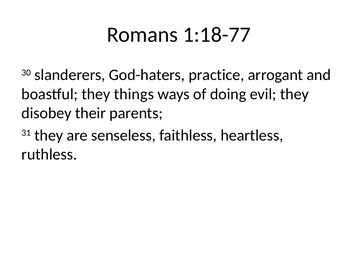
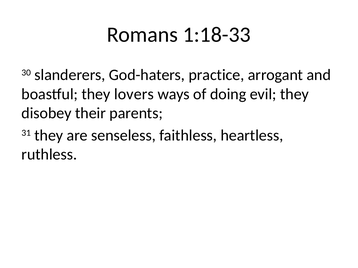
1:18-77: 1:18-77 -> 1:18-33 (217, 35)
things: things -> lovers (134, 94)
